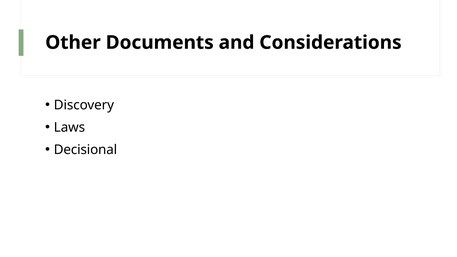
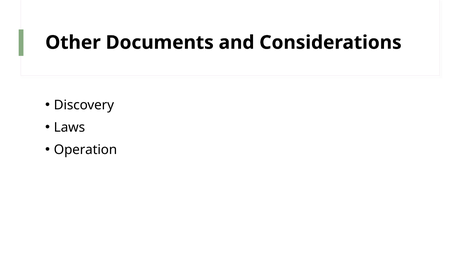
Decisional: Decisional -> Operation (85, 150)
